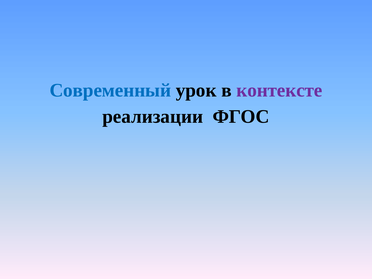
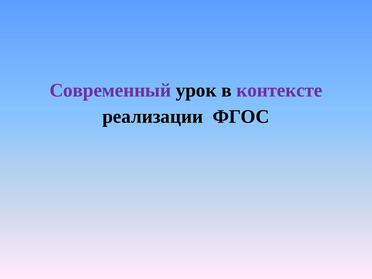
Современный colour: blue -> purple (110, 90)
